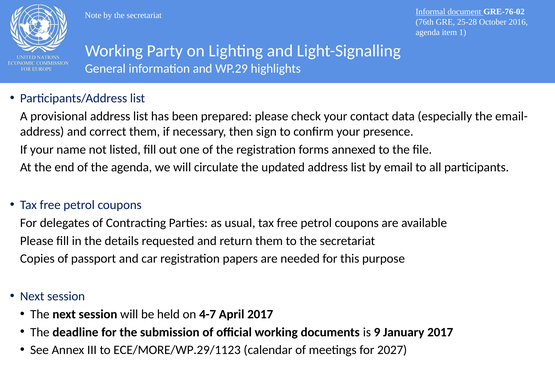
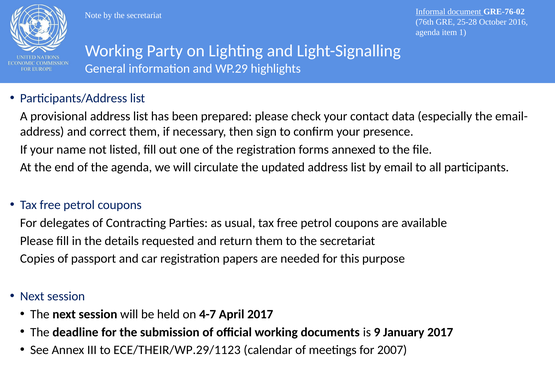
ECE/MORE/WP.29/1123: ECE/MORE/WP.29/1123 -> ECE/THEIR/WP.29/1123 (177, 350)
2027: 2027 -> 2007 (392, 350)
